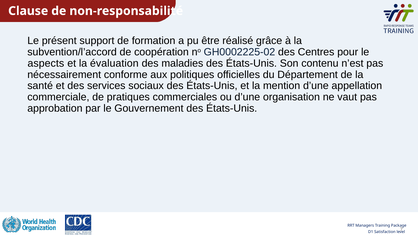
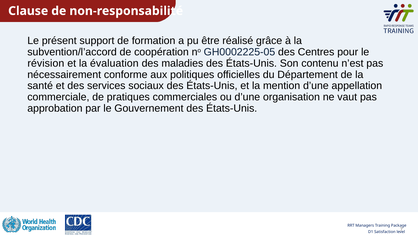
GH0002225-02: GH0002225-02 -> GH0002225-05 (239, 52)
aspects: aspects -> révision (46, 63)
